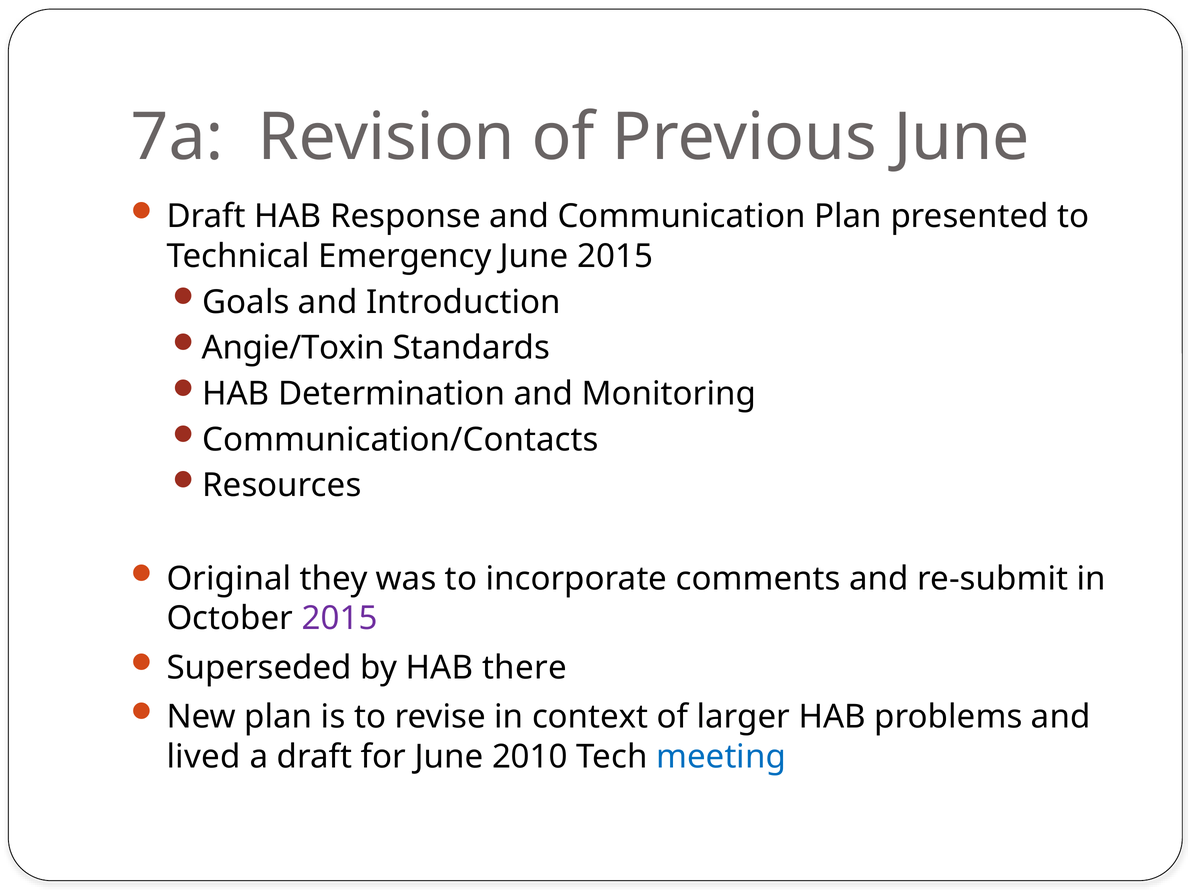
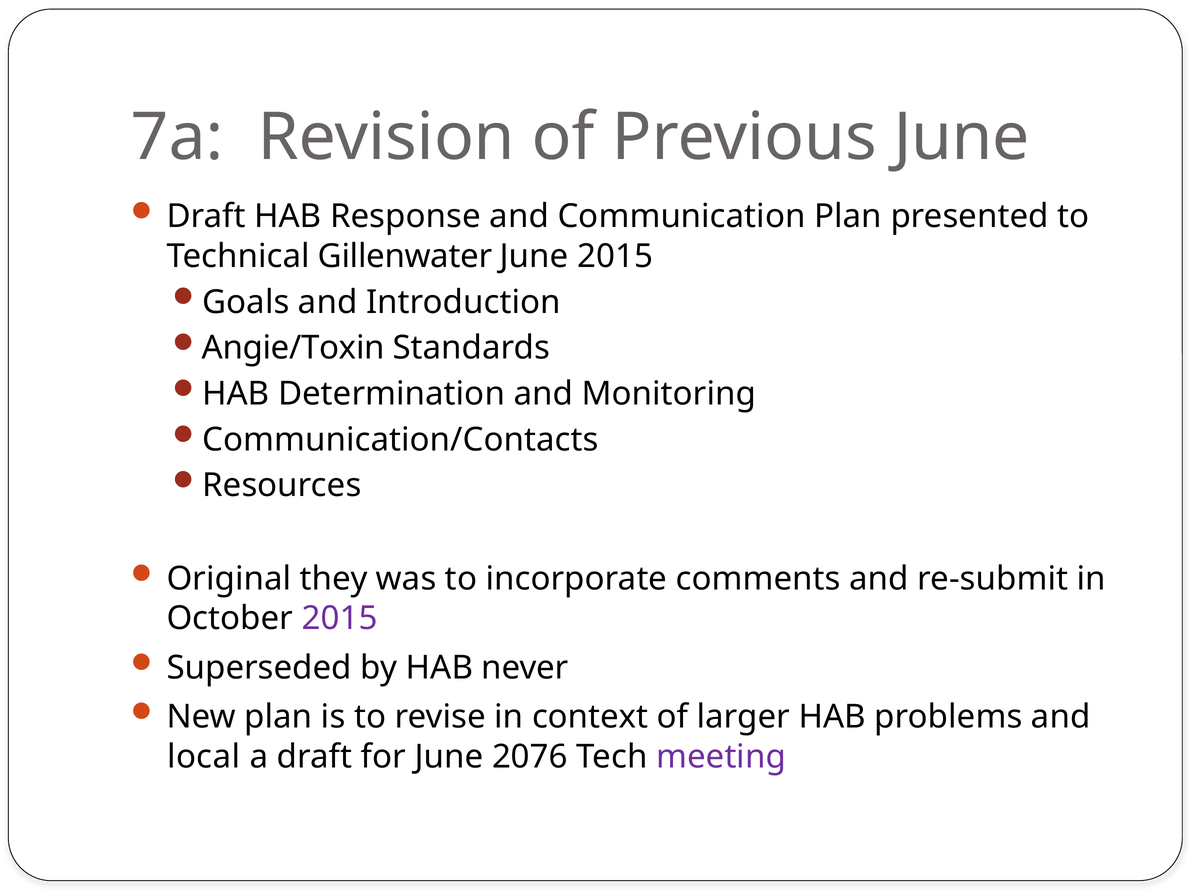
Emergency: Emergency -> Gillenwater (405, 256)
there: there -> never (525, 668)
lived: lived -> local (204, 757)
2010: 2010 -> 2076 (530, 757)
meeting colour: blue -> purple (721, 757)
